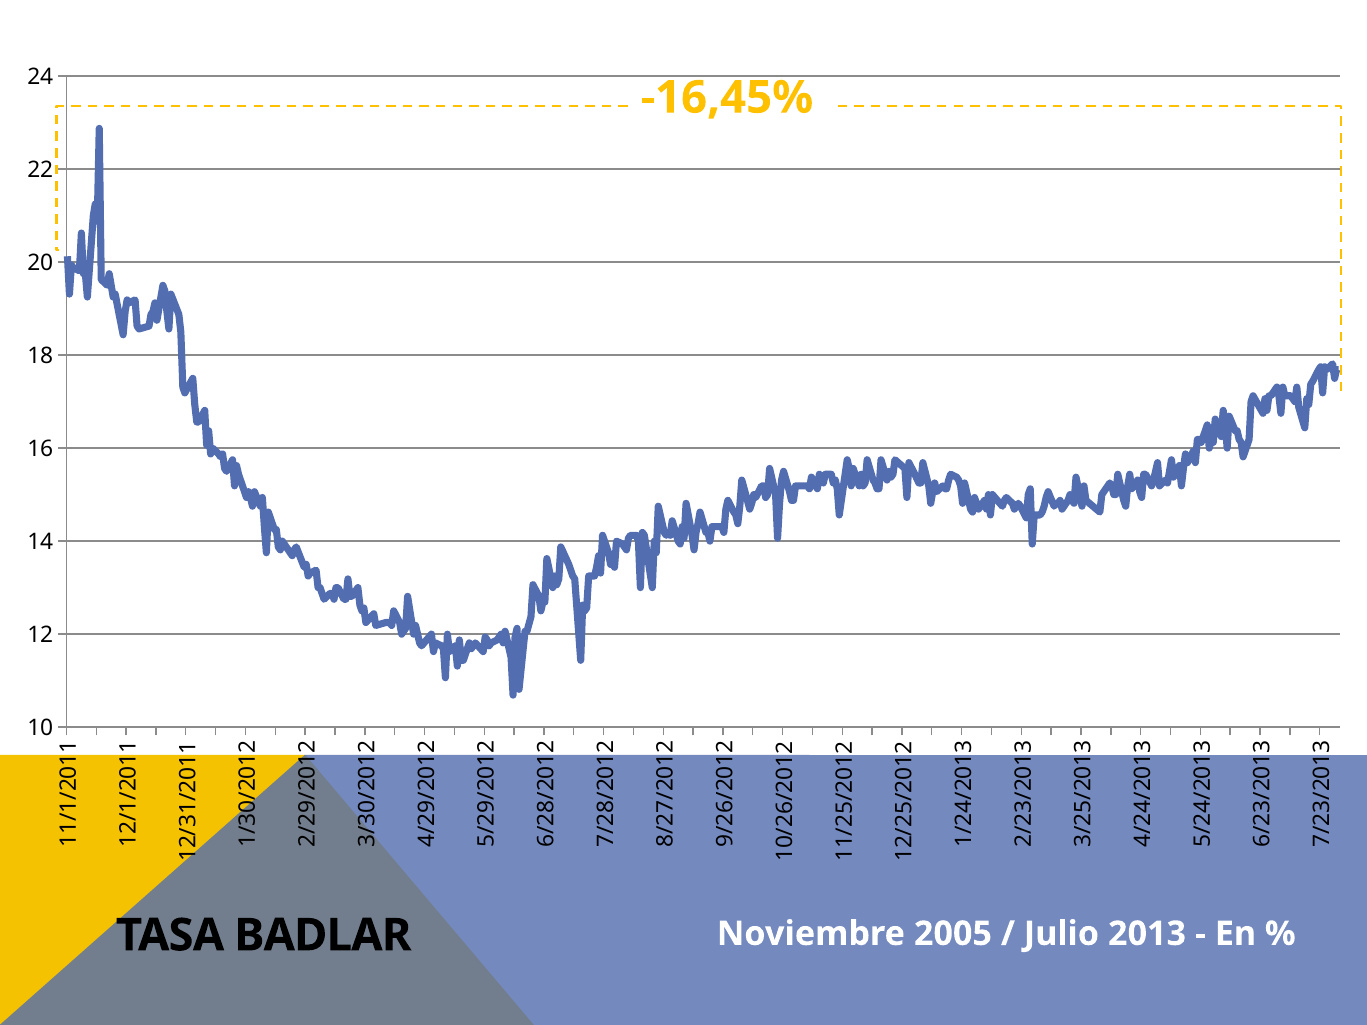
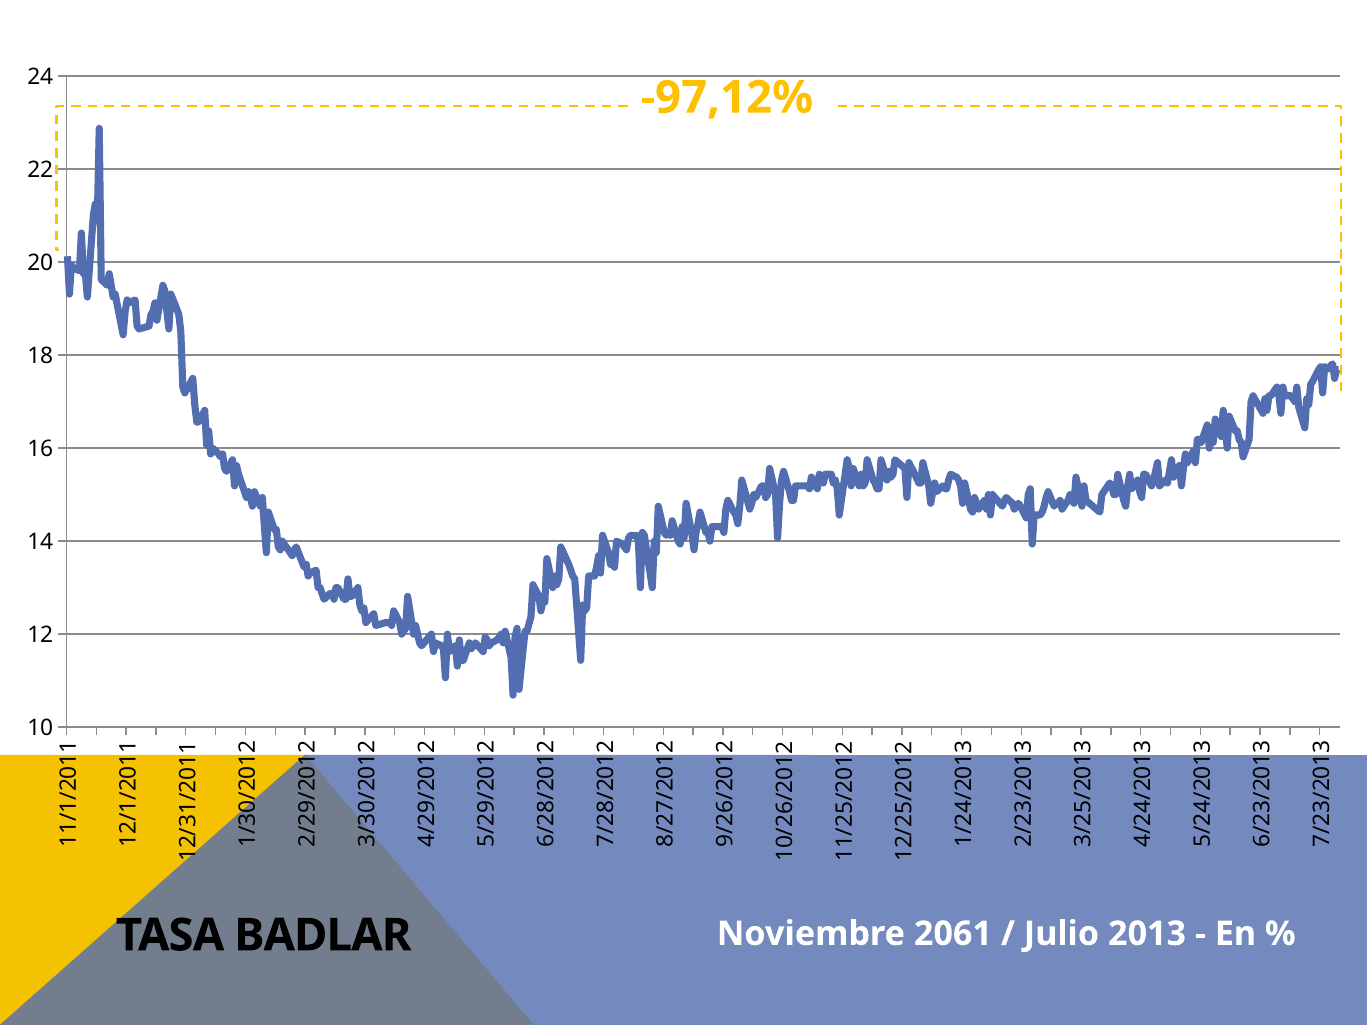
-16,45%: -16,45% -> -97,12% (727, 98)
2005: 2005 -> 2061 (953, 934)
